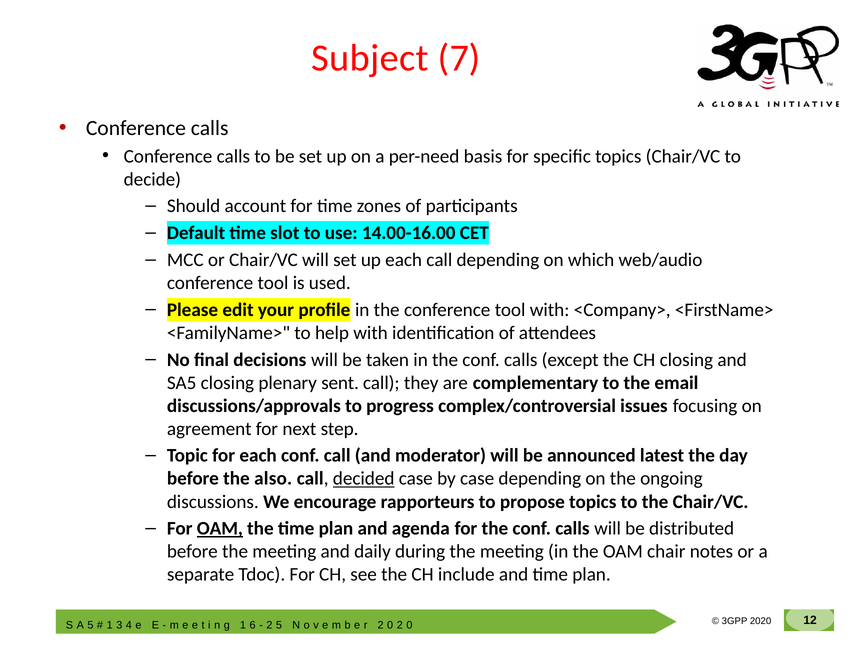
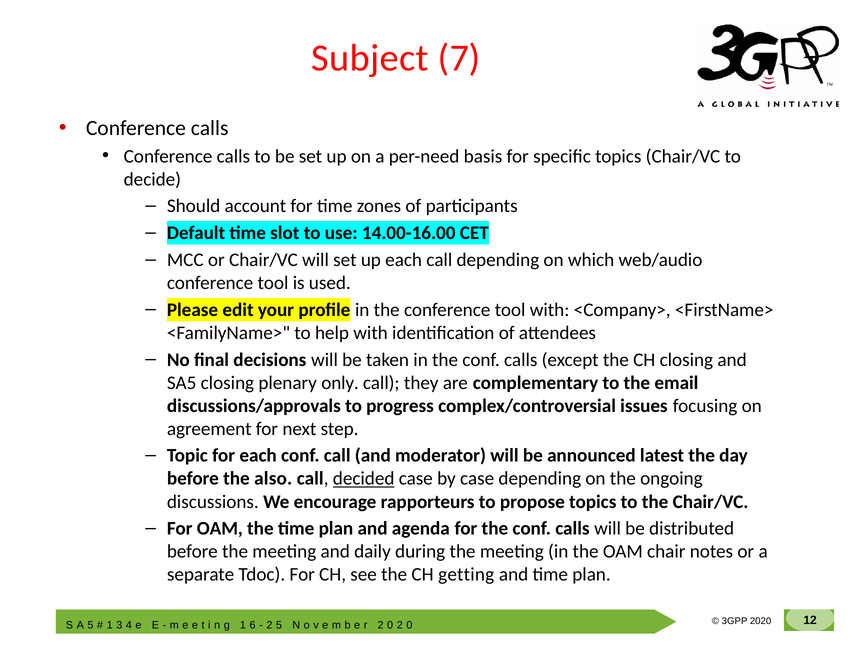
sent: sent -> only (340, 383)
OAM underline: present -> none (220, 529)
include: include -> getting (466, 575)
